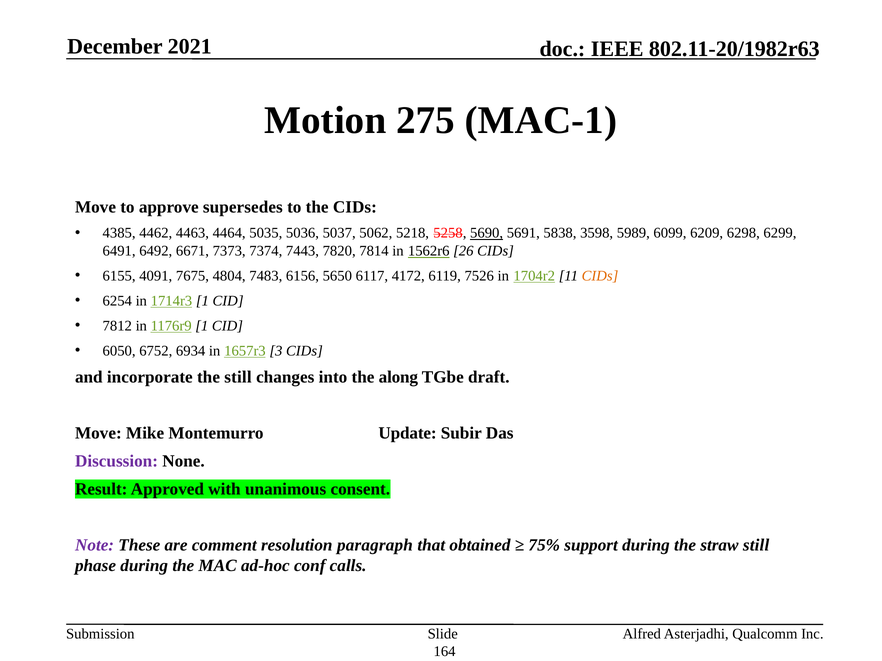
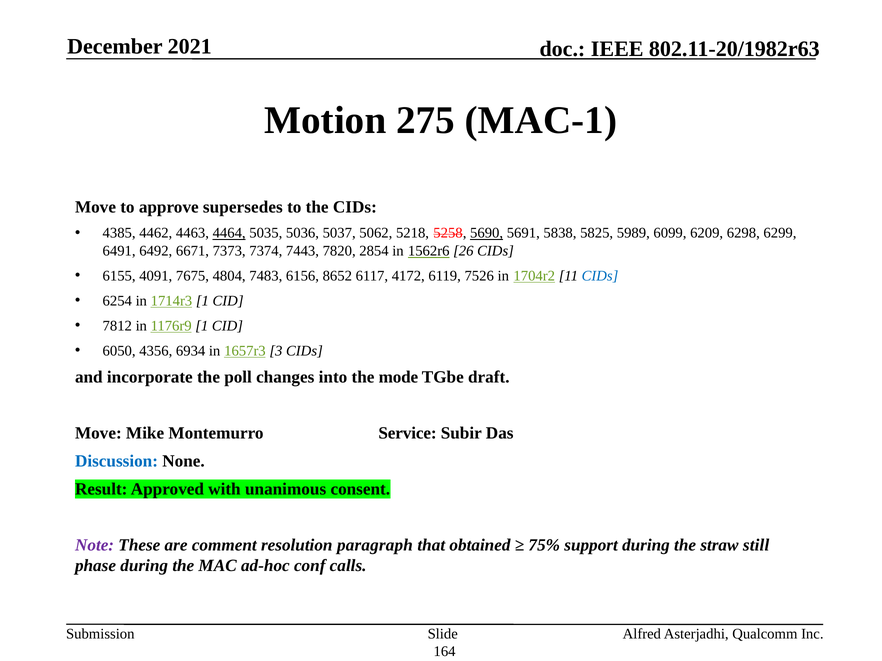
4464 underline: none -> present (229, 233)
3598: 3598 -> 5825 (597, 233)
7814: 7814 -> 2854 (374, 251)
5650: 5650 -> 8652 (337, 276)
CIDs colour: orange -> blue (600, 276)
6752: 6752 -> 4356 (156, 351)
the still: still -> poll (238, 378)
along: along -> mode (398, 378)
Update: Update -> Service (407, 434)
Discussion colour: purple -> blue (117, 461)
